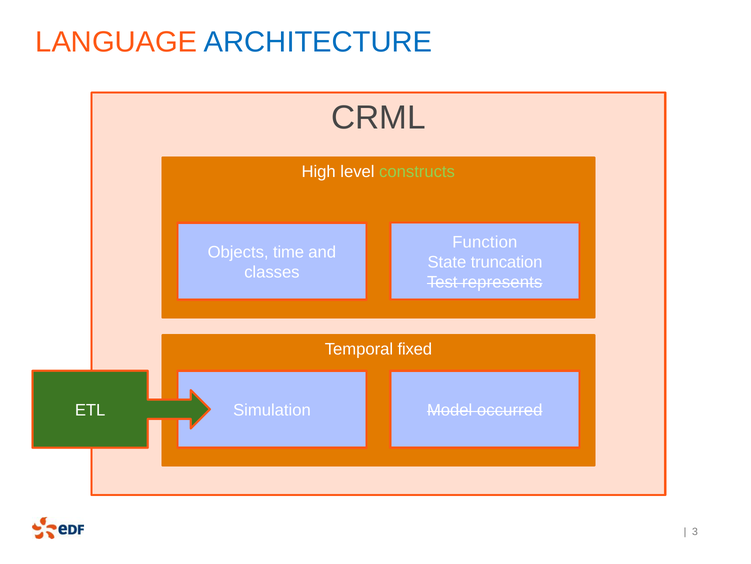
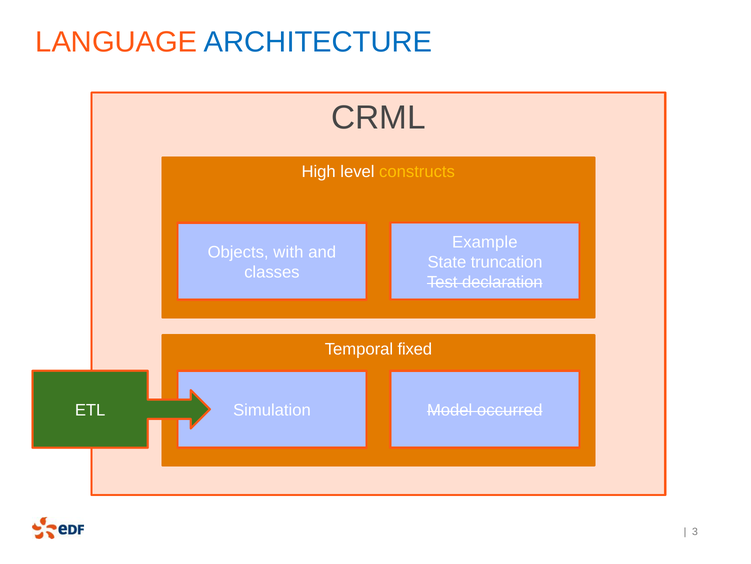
constructs colour: light green -> yellow (417, 172)
Function: Function -> Example (485, 242)
time: time -> with (288, 252)
represents: represents -> declaration (502, 282)
